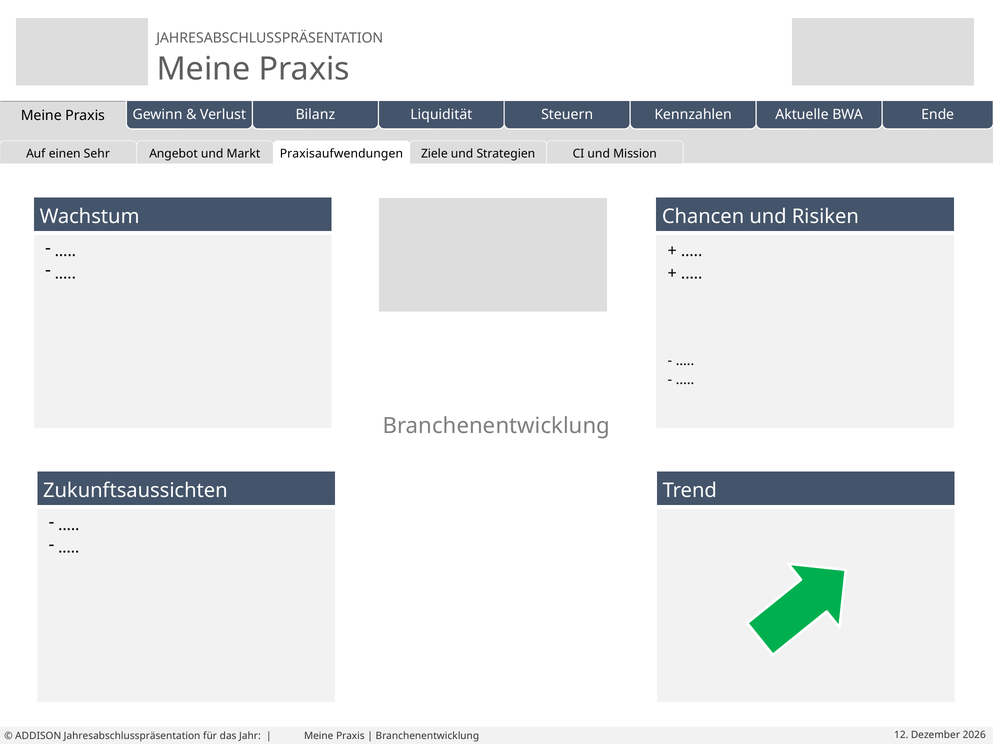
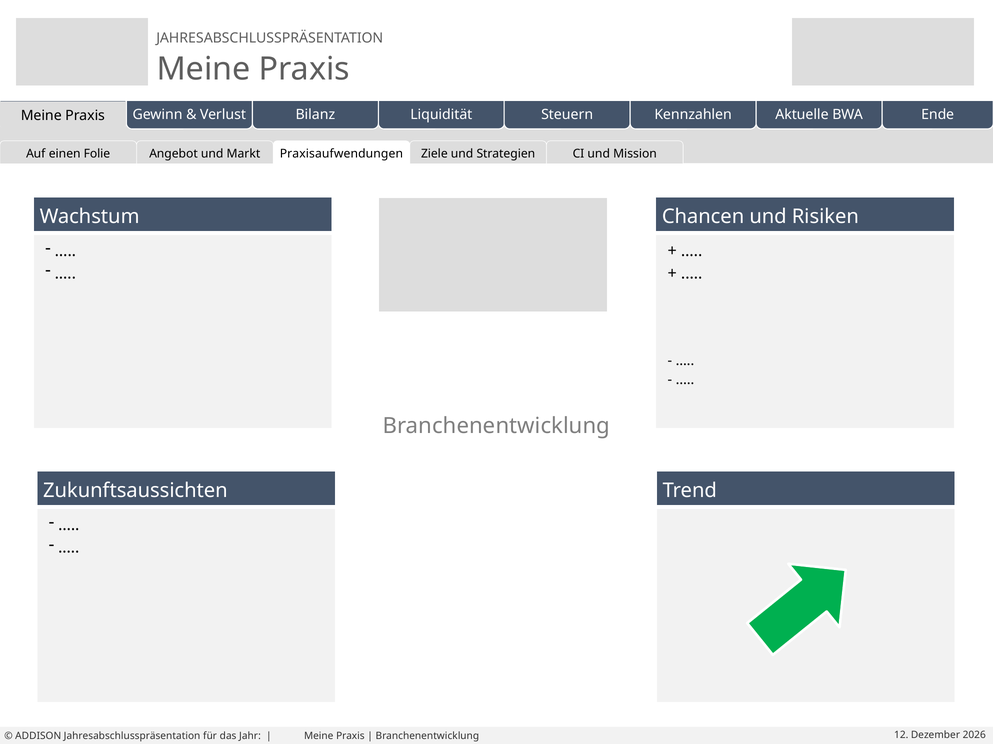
Sehr: Sehr -> Folie (97, 154)
